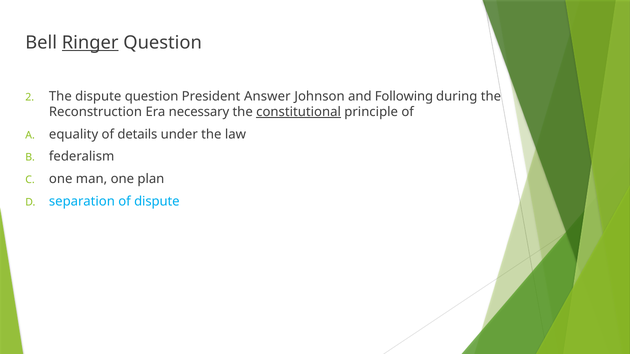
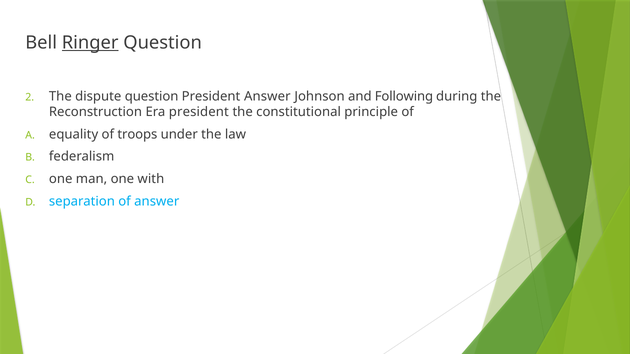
Era necessary: necessary -> president (199, 112)
constitutional underline: present -> none (299, 112)
details: details -> troops (137, 134)
plan: plan -> with (151, 179)
of dispute: dispute -> answer (157, 201)
